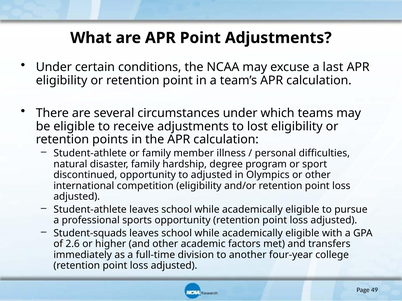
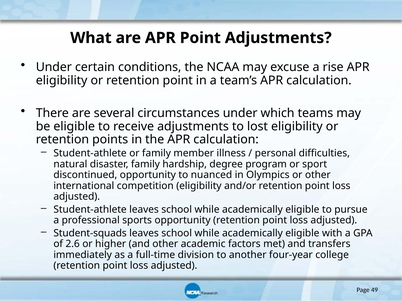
last: last -> rise (333, 67)
to adjusted: adjusted -> nuanced (211, 175)
